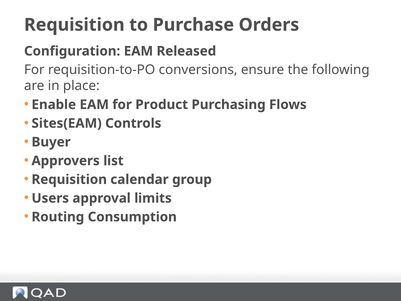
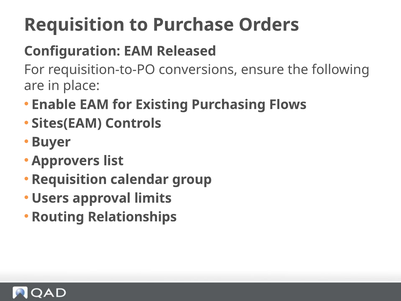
Product: Product -> Existing (162, 105)
Consumption: Consumption -> Relationships (132, 217)
